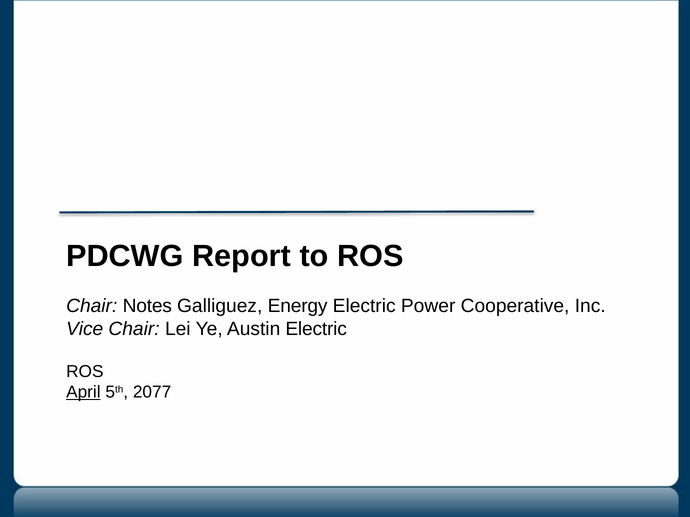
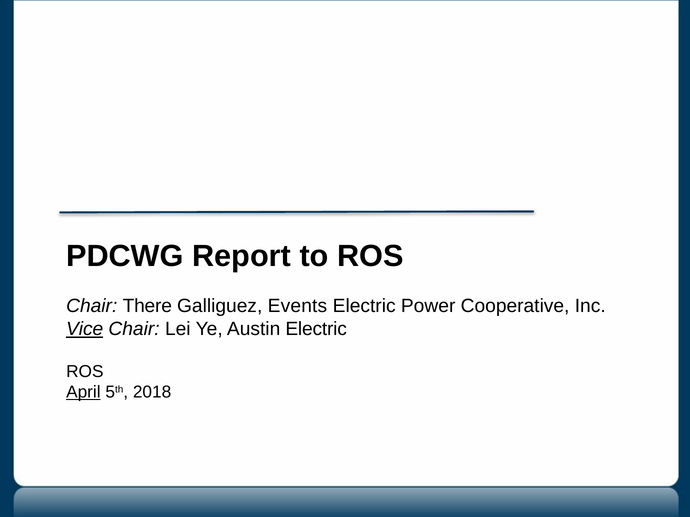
Notes: Notes -> There (147, 306)
Energy: Energy -> Events (297, 306)
Vice underline: none -> present (85, 329)
2077: 2077 -> 2018 (152, 392)
